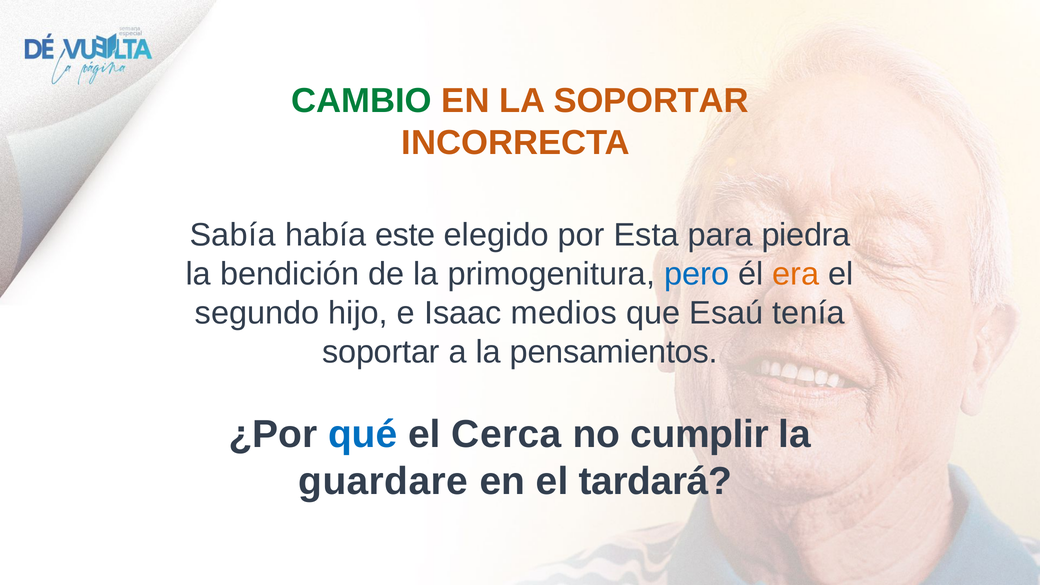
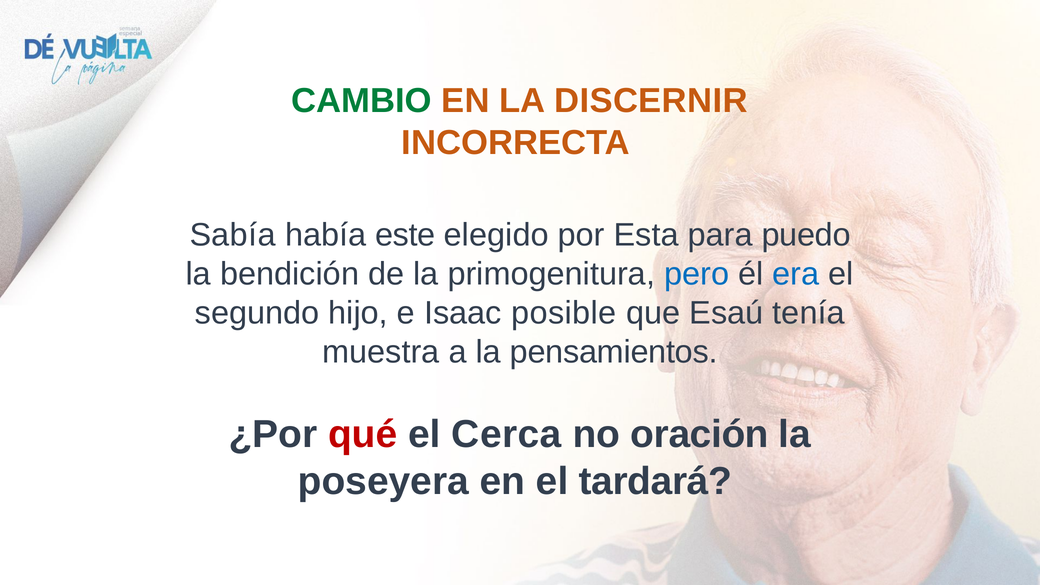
LA SOPORTAR: SOPORTAR -> DISCERNIR (651, 101)
piedra: piedra -> puedo (806, 235)
era colour: orange -> blue (796, 274)
medios: medios -> posible (564, 313)
soportar: soportar -> muestra (381, 352)
qué colour: blue -> red (363, 435)
cumplir: cumplir -> oración (700, 435)
guardare: guardare -> poseyera (383, 481)
